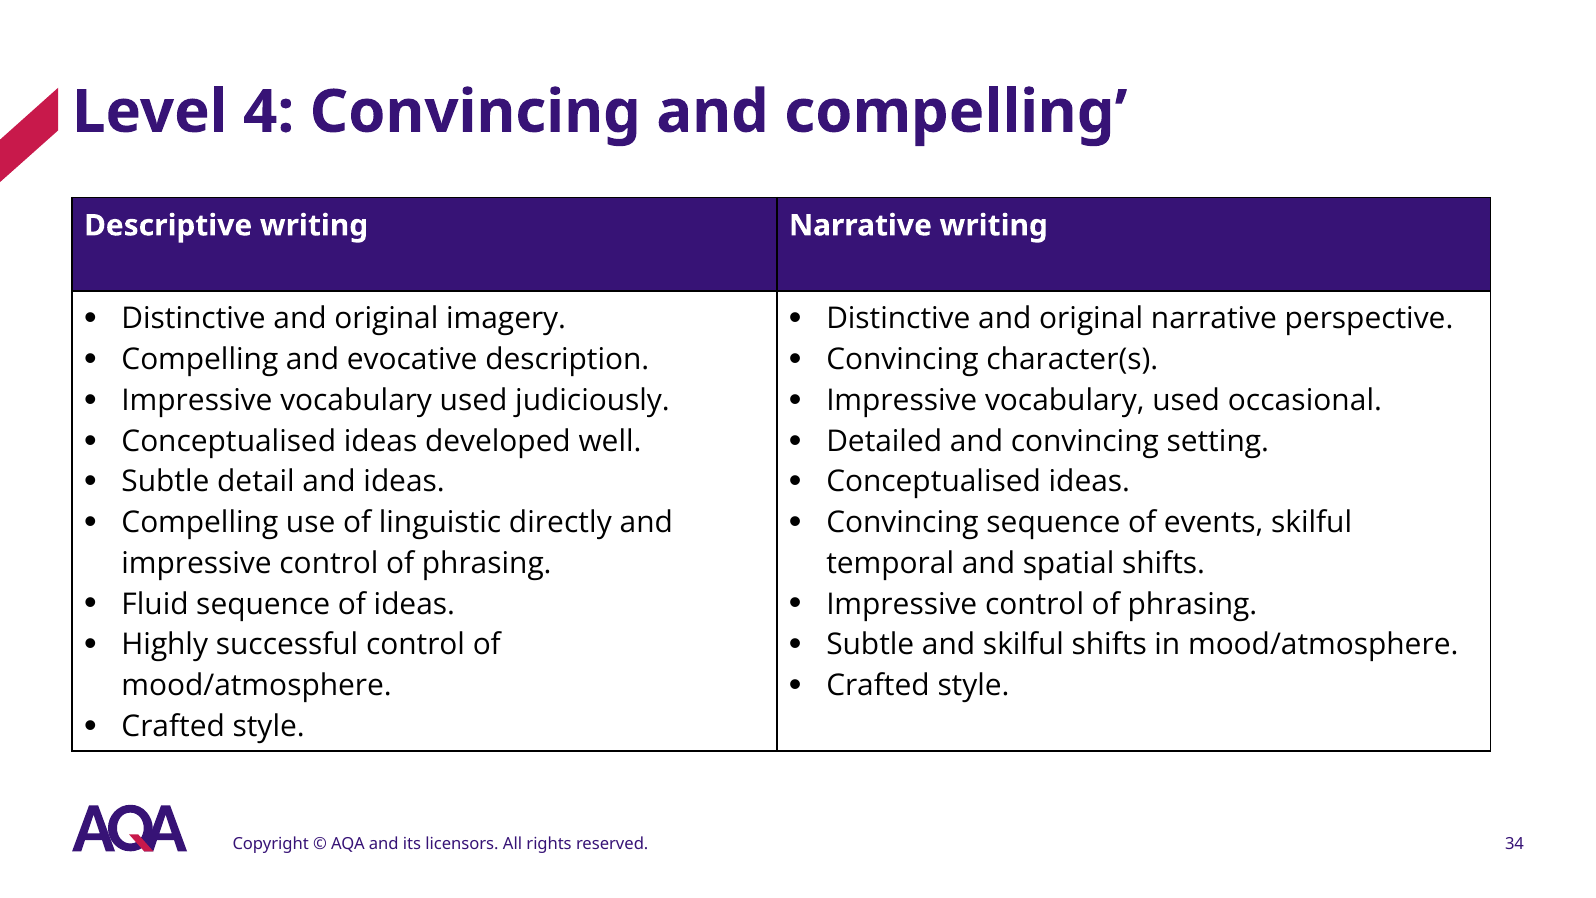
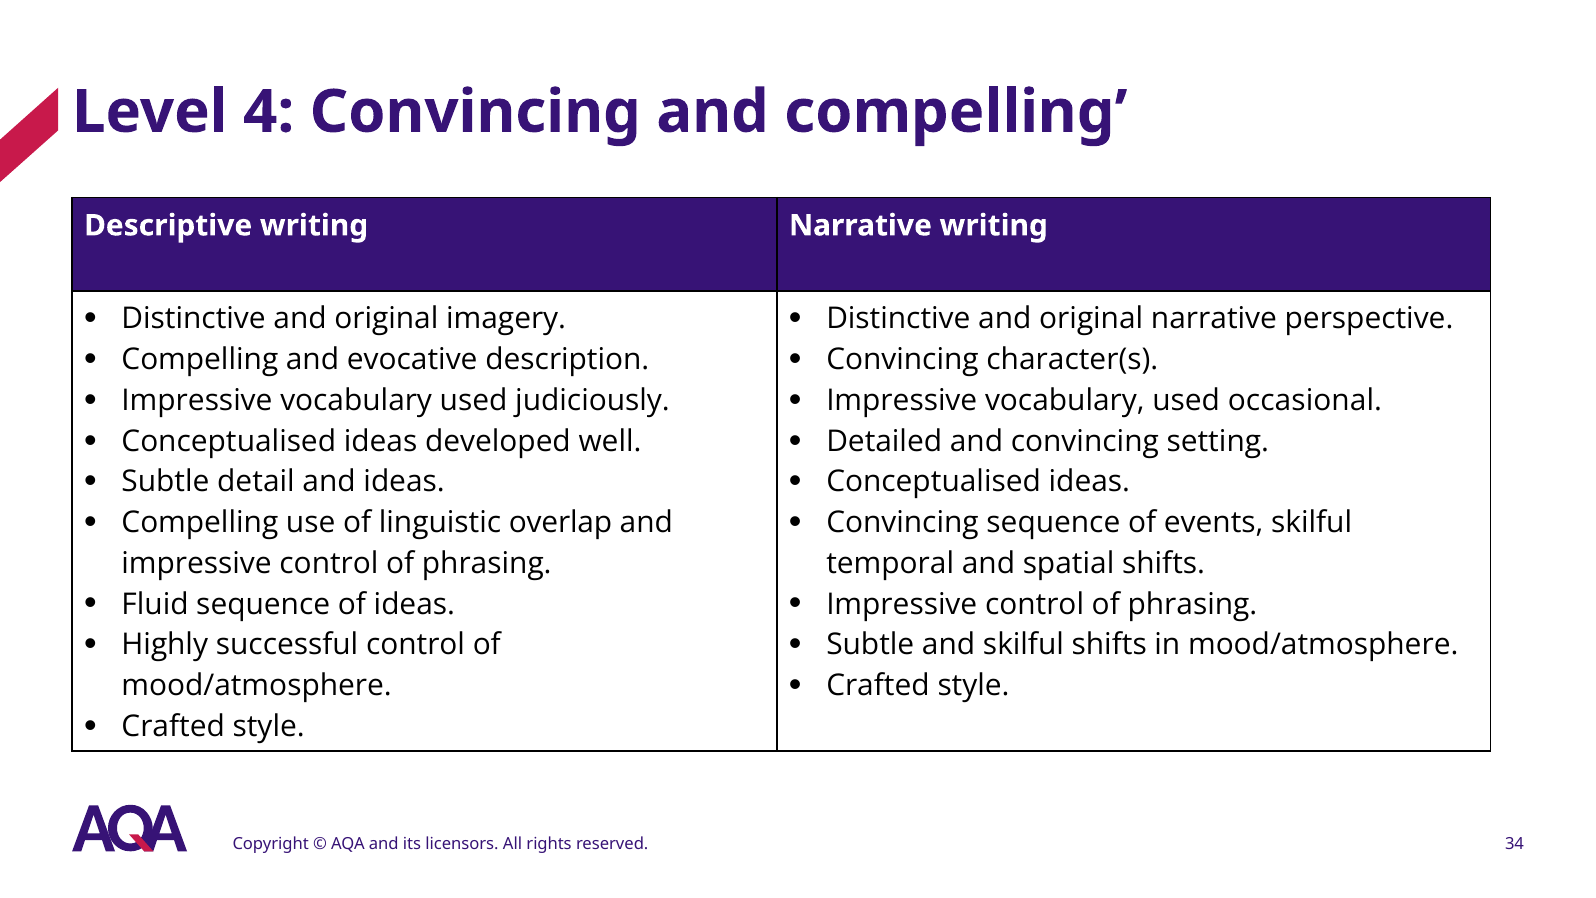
directly: directly -> overlap (560, 523)
